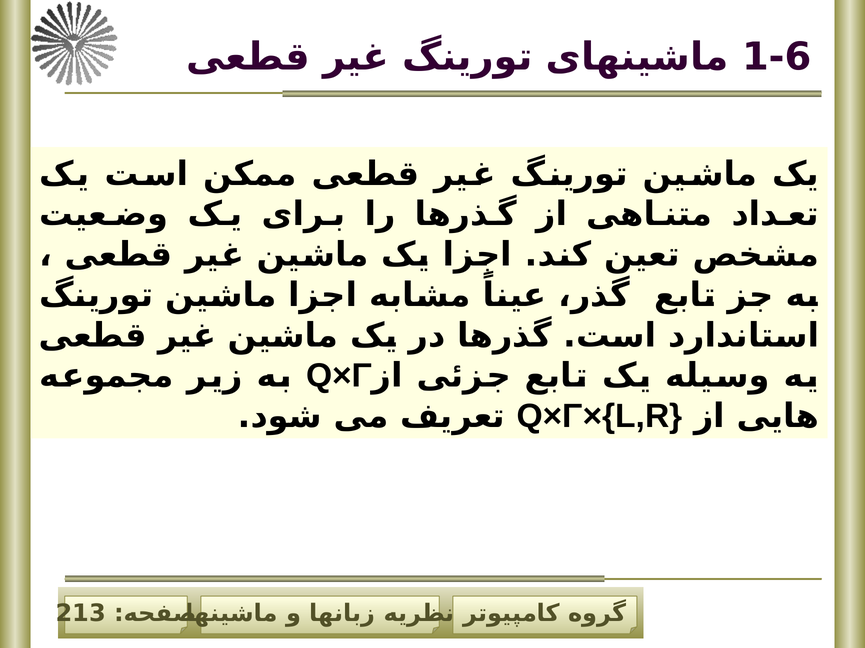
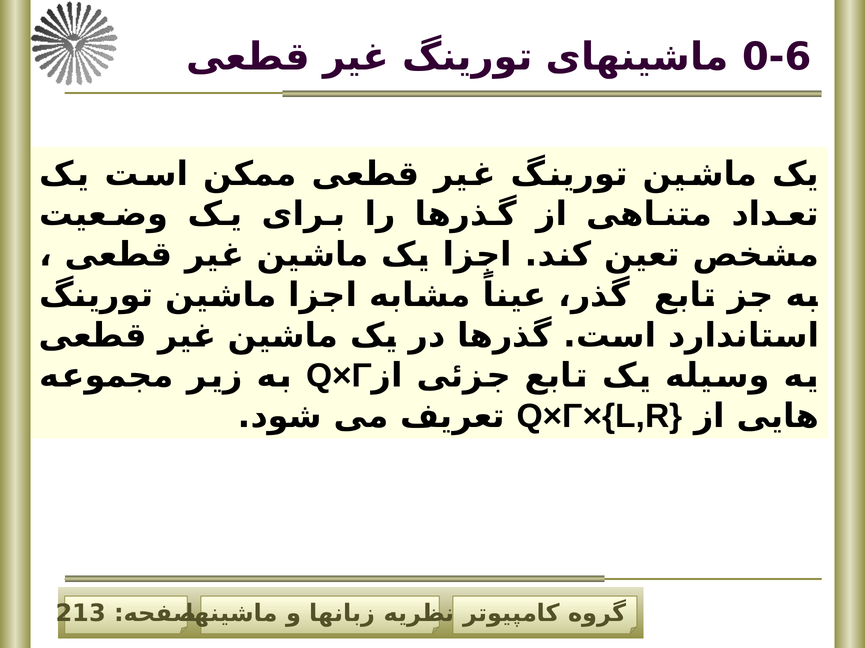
1-6: 1-6 -> 0-6 (777, 57)
